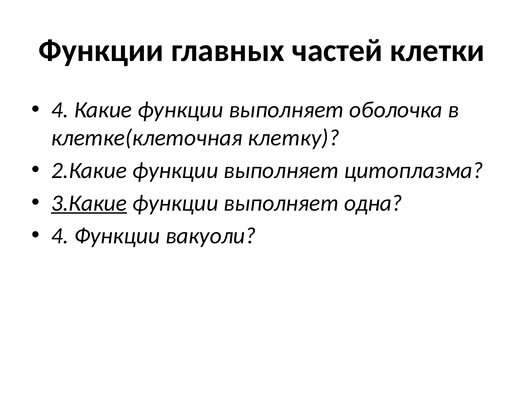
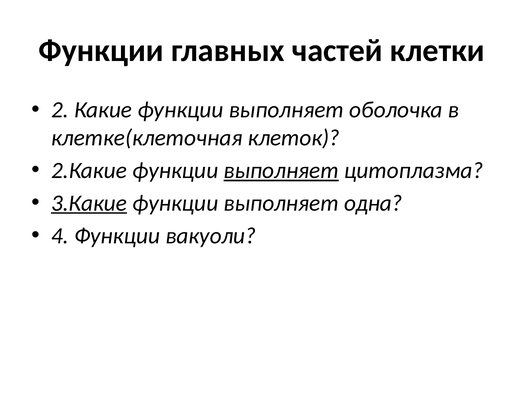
4: 4 -> 2 (60, 110)
клетку: клетку -> клеток (294, 138)
выполняет underline: none -> present (281, 170)
